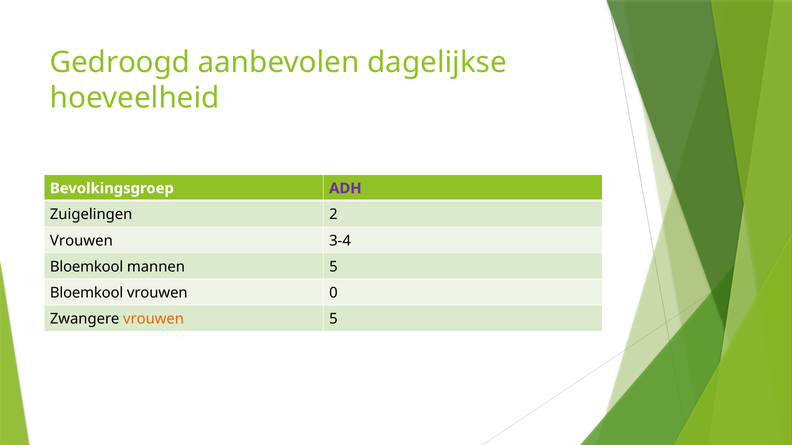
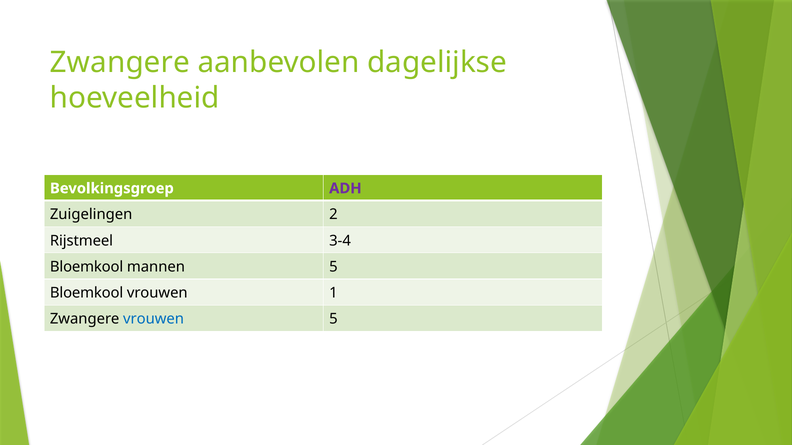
Gedroogd: Gedroogd -> Zwangere (120, 62)
Vrouwen: Vrouwen -> Rijstmeel (81, 241)
0: 0 -> 1 (333, 293)
vrouwen colour: orange -> blue (154, 319)
